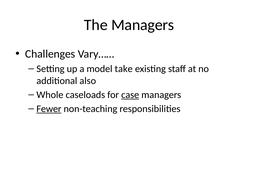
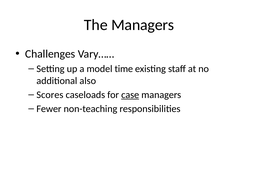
take: take -> time (124, 69)
Whole: Whole -> Scores (50, 95)
Fewer underline: present -> none (49, 109)
